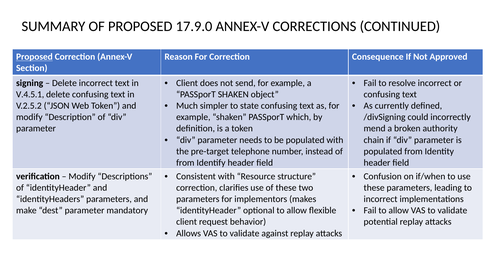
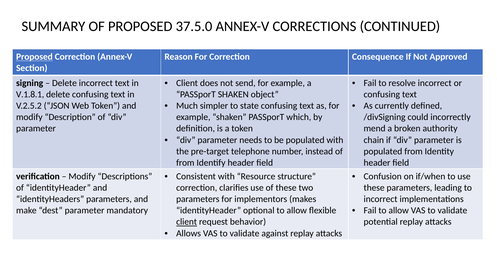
17.9.0: 17.9.0 -> 37.5.0 (194, 26)
V.4.5.1: V.4.5.1 -> V.1.8.1 (30, 94)
client underline: none -> present (187, 222)
